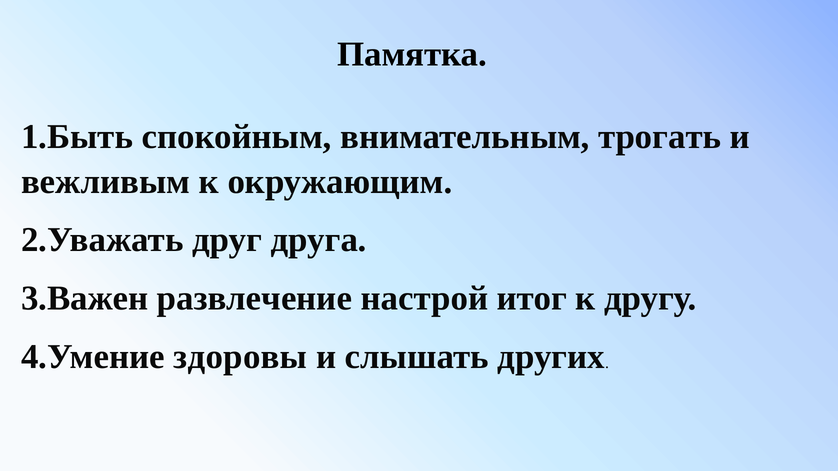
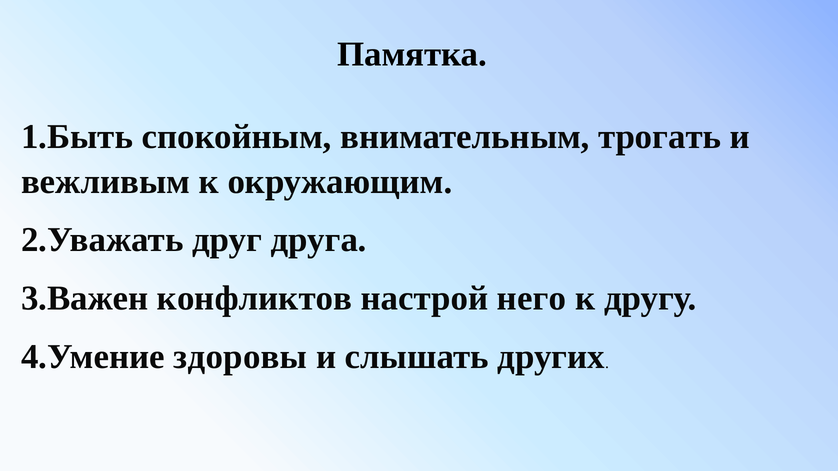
развлечение: развлечение -> конфликтов (254, 299)
итог: итог -> него (532, 299)
